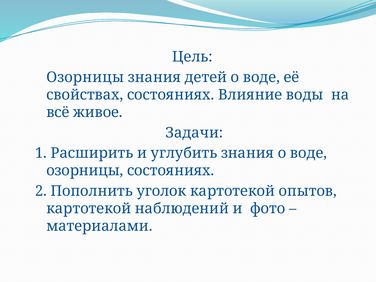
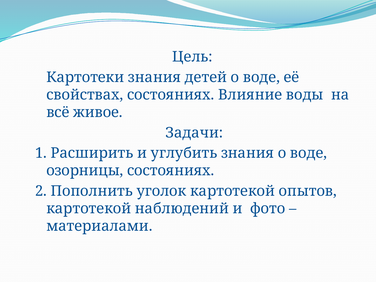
Озорницы: Озорницы -> Картотеки (85, 77)
